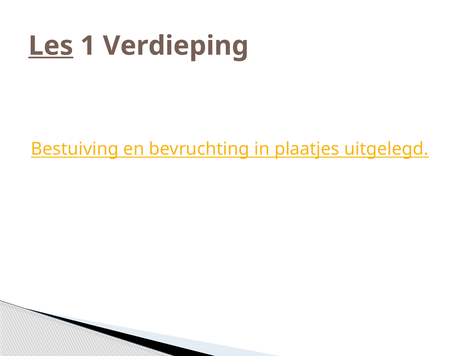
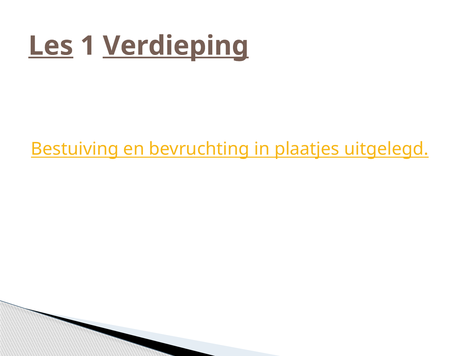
Verdieping underline: none -> present (176, 46)
